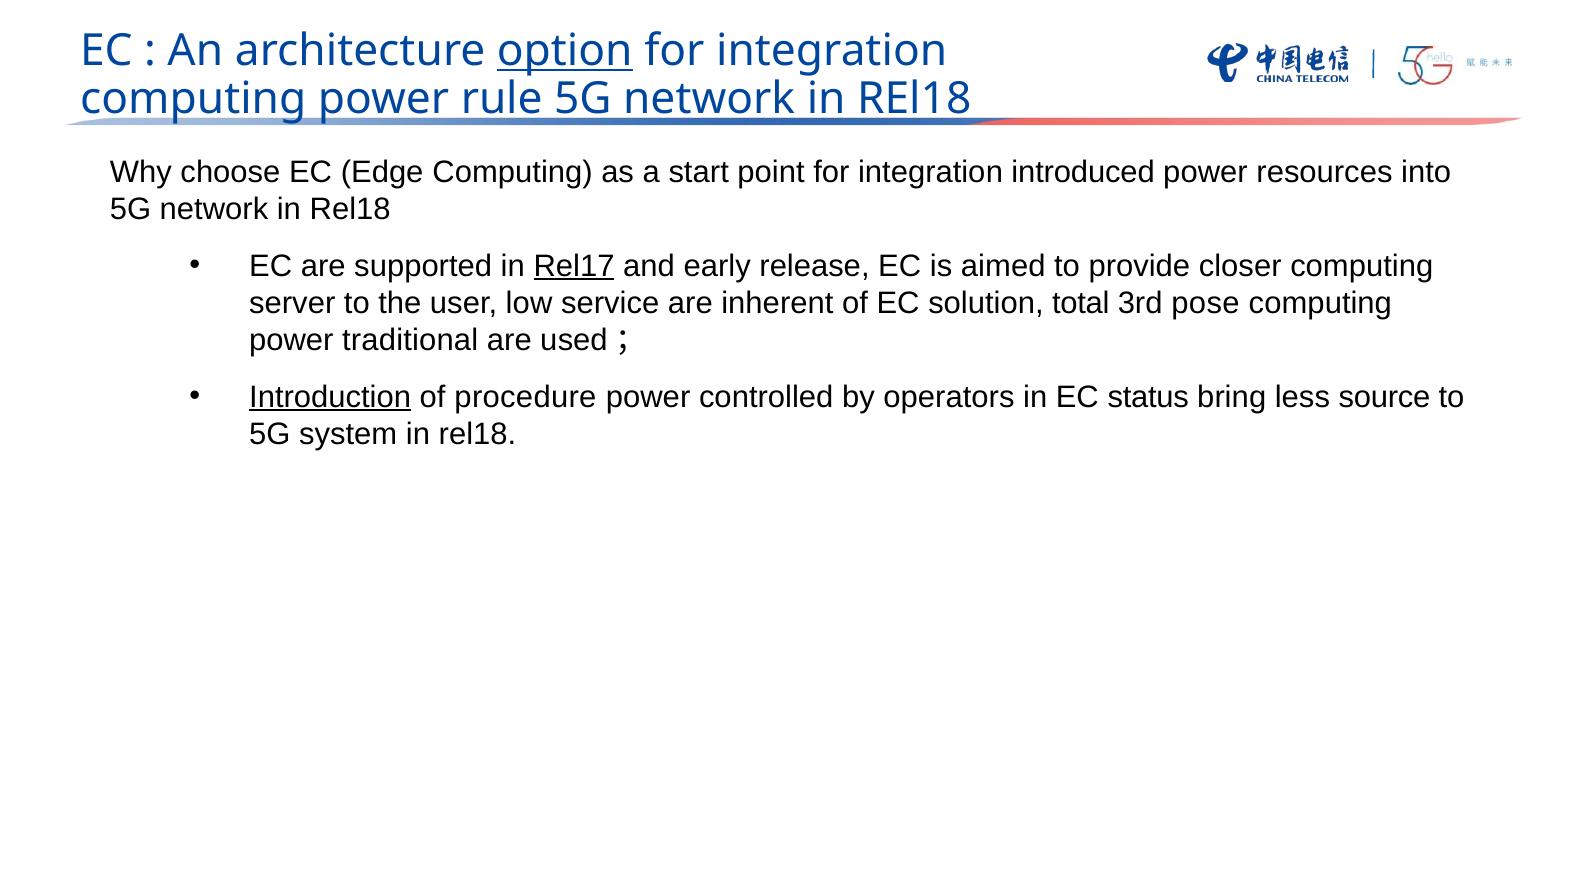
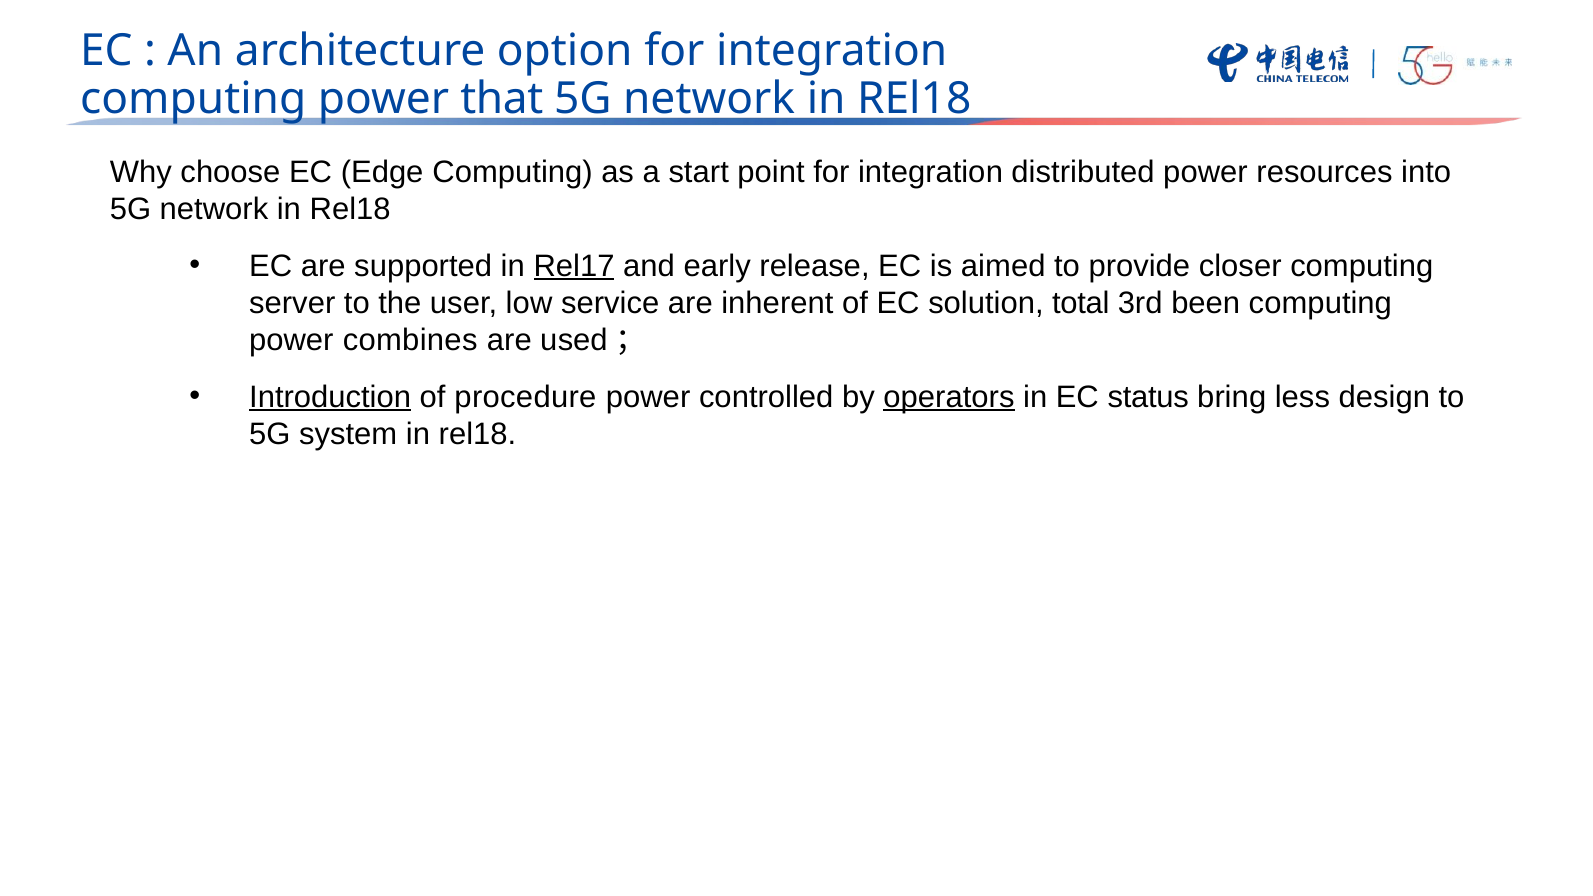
option underline: present -> none (565, 51)
rule: rule -> that (502, 99)
introduced: introduced -> distributed (1083, 172)
pose: pose -> been (1206, 303)
traditional: traditional -> combines (410, 340)
operators underline: none -> present (949, 397)
source: source -> design (1384, 397)
